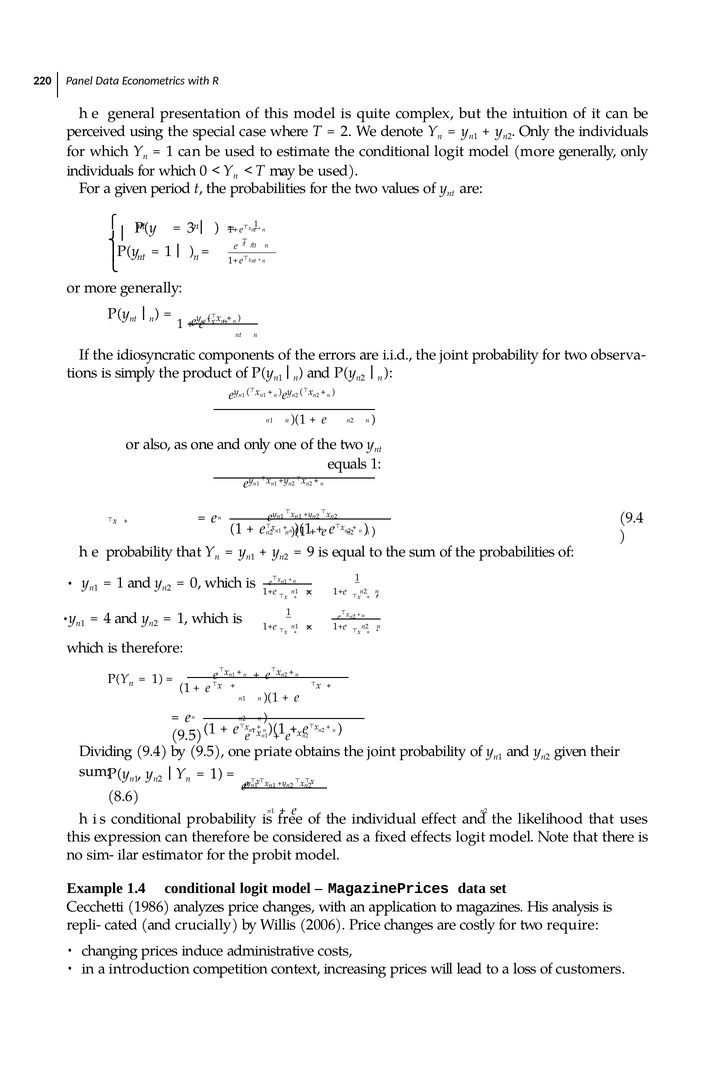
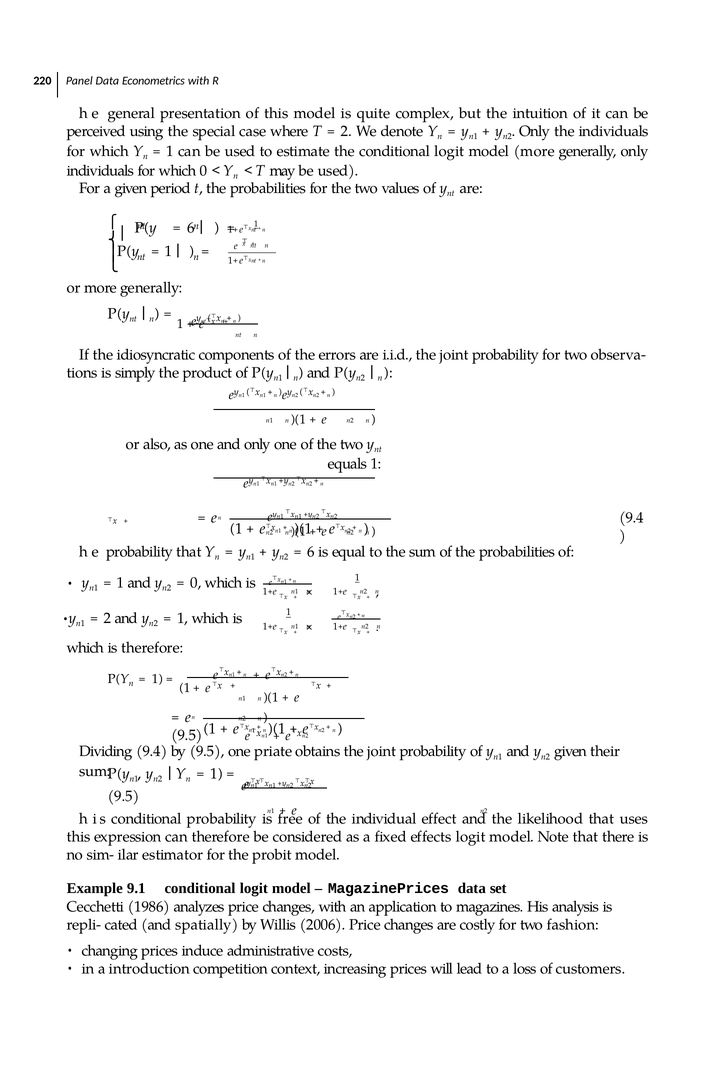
3: 3 -> 6 (191, 228)
9: 9 -> 6 (311, 552)
4: 4 -> 2 (107, 619)
8.6: 8.6 -> 9.5 (123, 797)
1.4: 1.4 -> 9.1 (136, 889)
crucially: crucially -> spatially (207, 925)
require: require -> fashion (573, 925)
